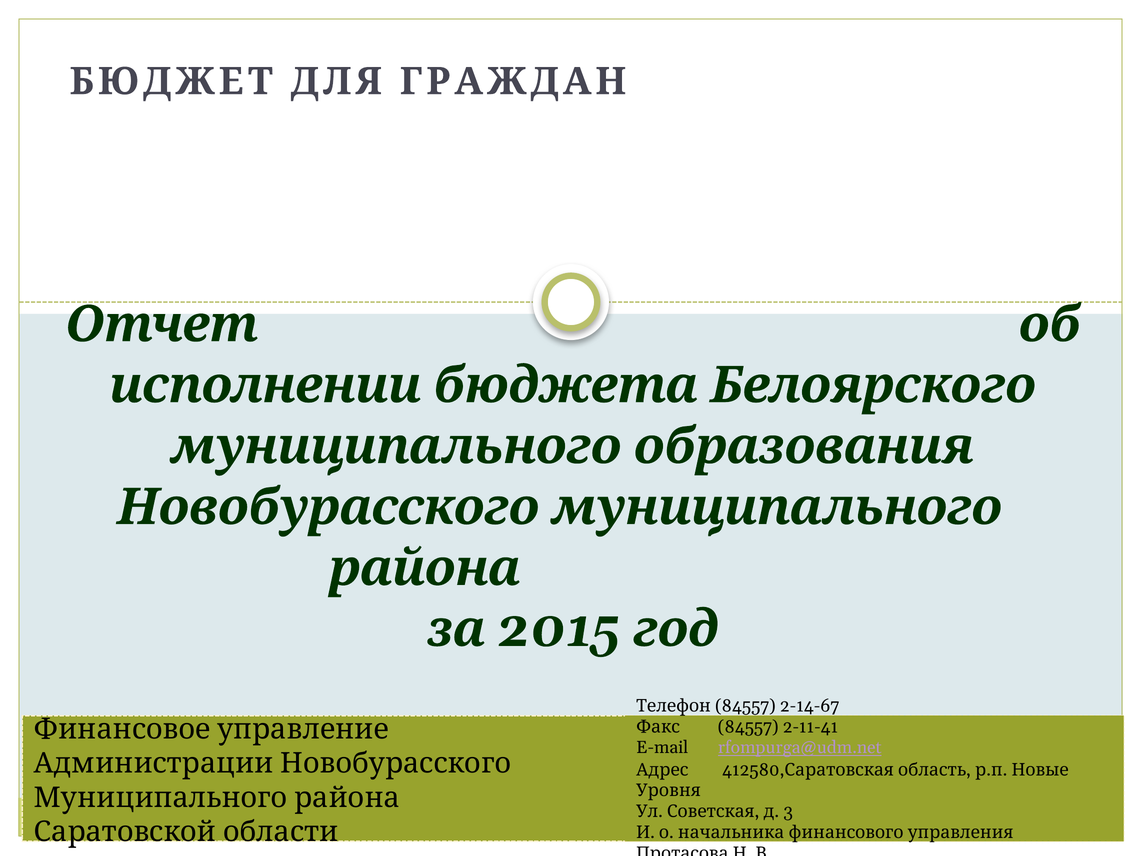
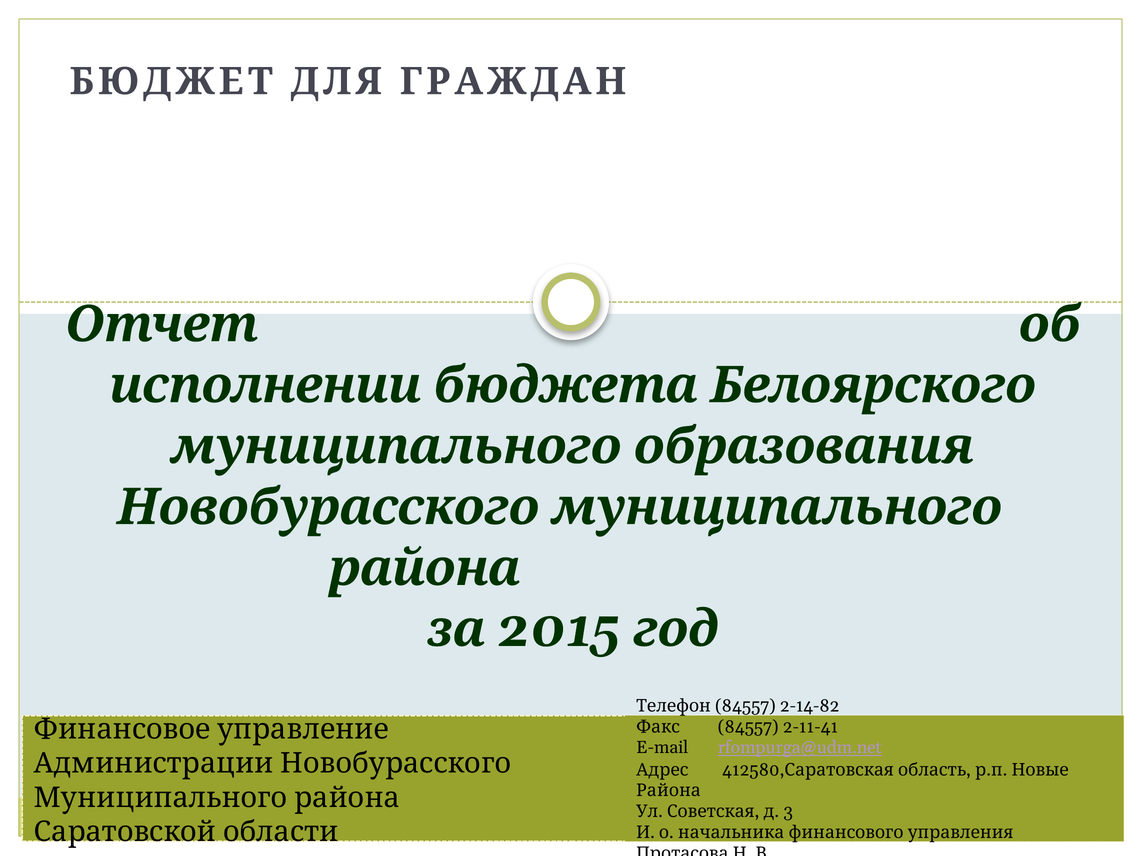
2-14-67: 2-14-67 -> 2-14-82 (810, 706)
Уровня: Уровня -> Района (669, 791)
